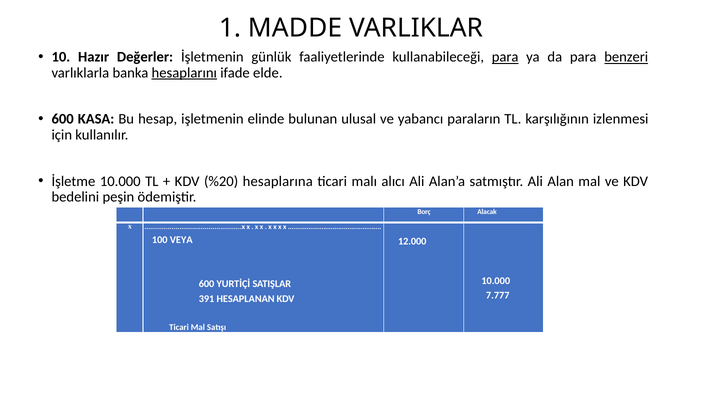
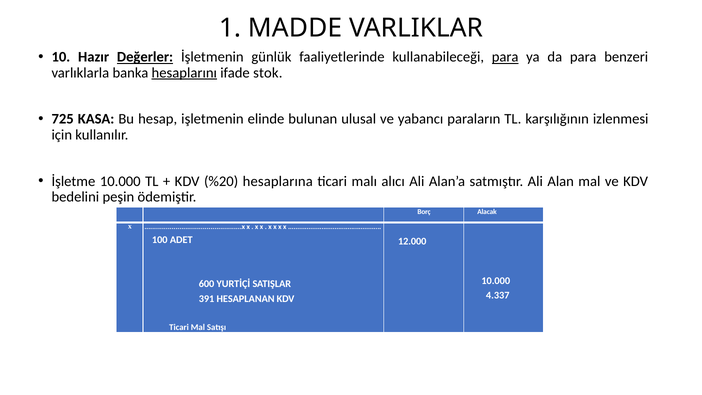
Değerler underline: none -> present (145, 57)
benzeri underline: present -> none (626, 57)
elde: elde -> stok (268, 73)
600: 600 -> 725 (63, 119)
VEYA: VEYA -> ADET (181, 240)
7.777: 7.777 -> 4.337 (498, 295)
